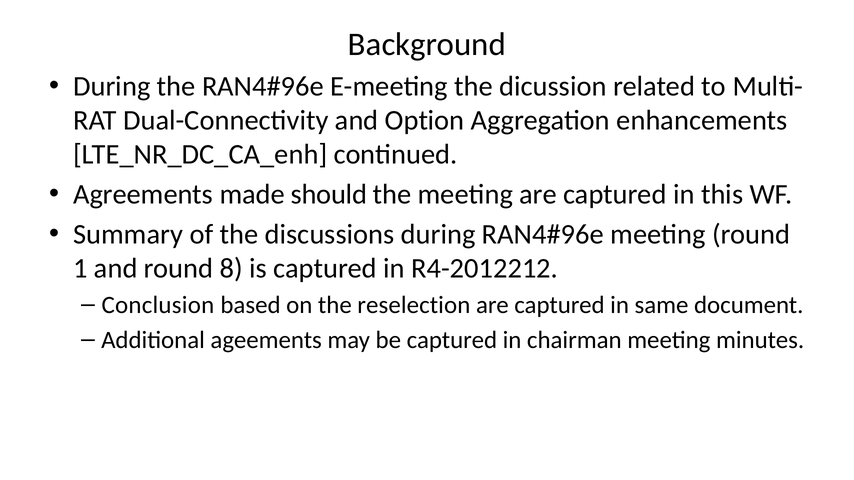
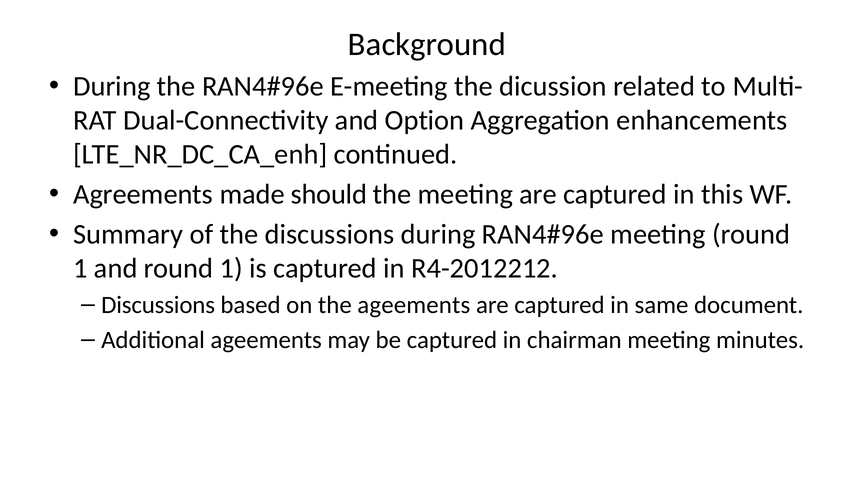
and round 8: 8 -> 1 (231, 269)
Conclusion: Conclusion -> Discussions (158, 305)
the reselection: reselection -> ageements (414, 305)
